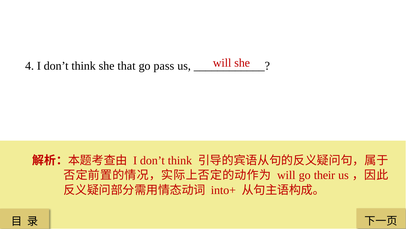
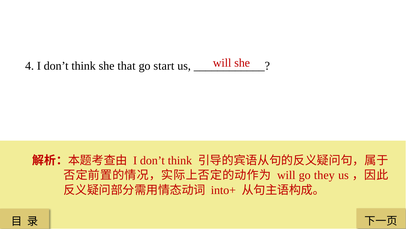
pass: pass -> start (164, 66)
their: their -> they (324, 175)
